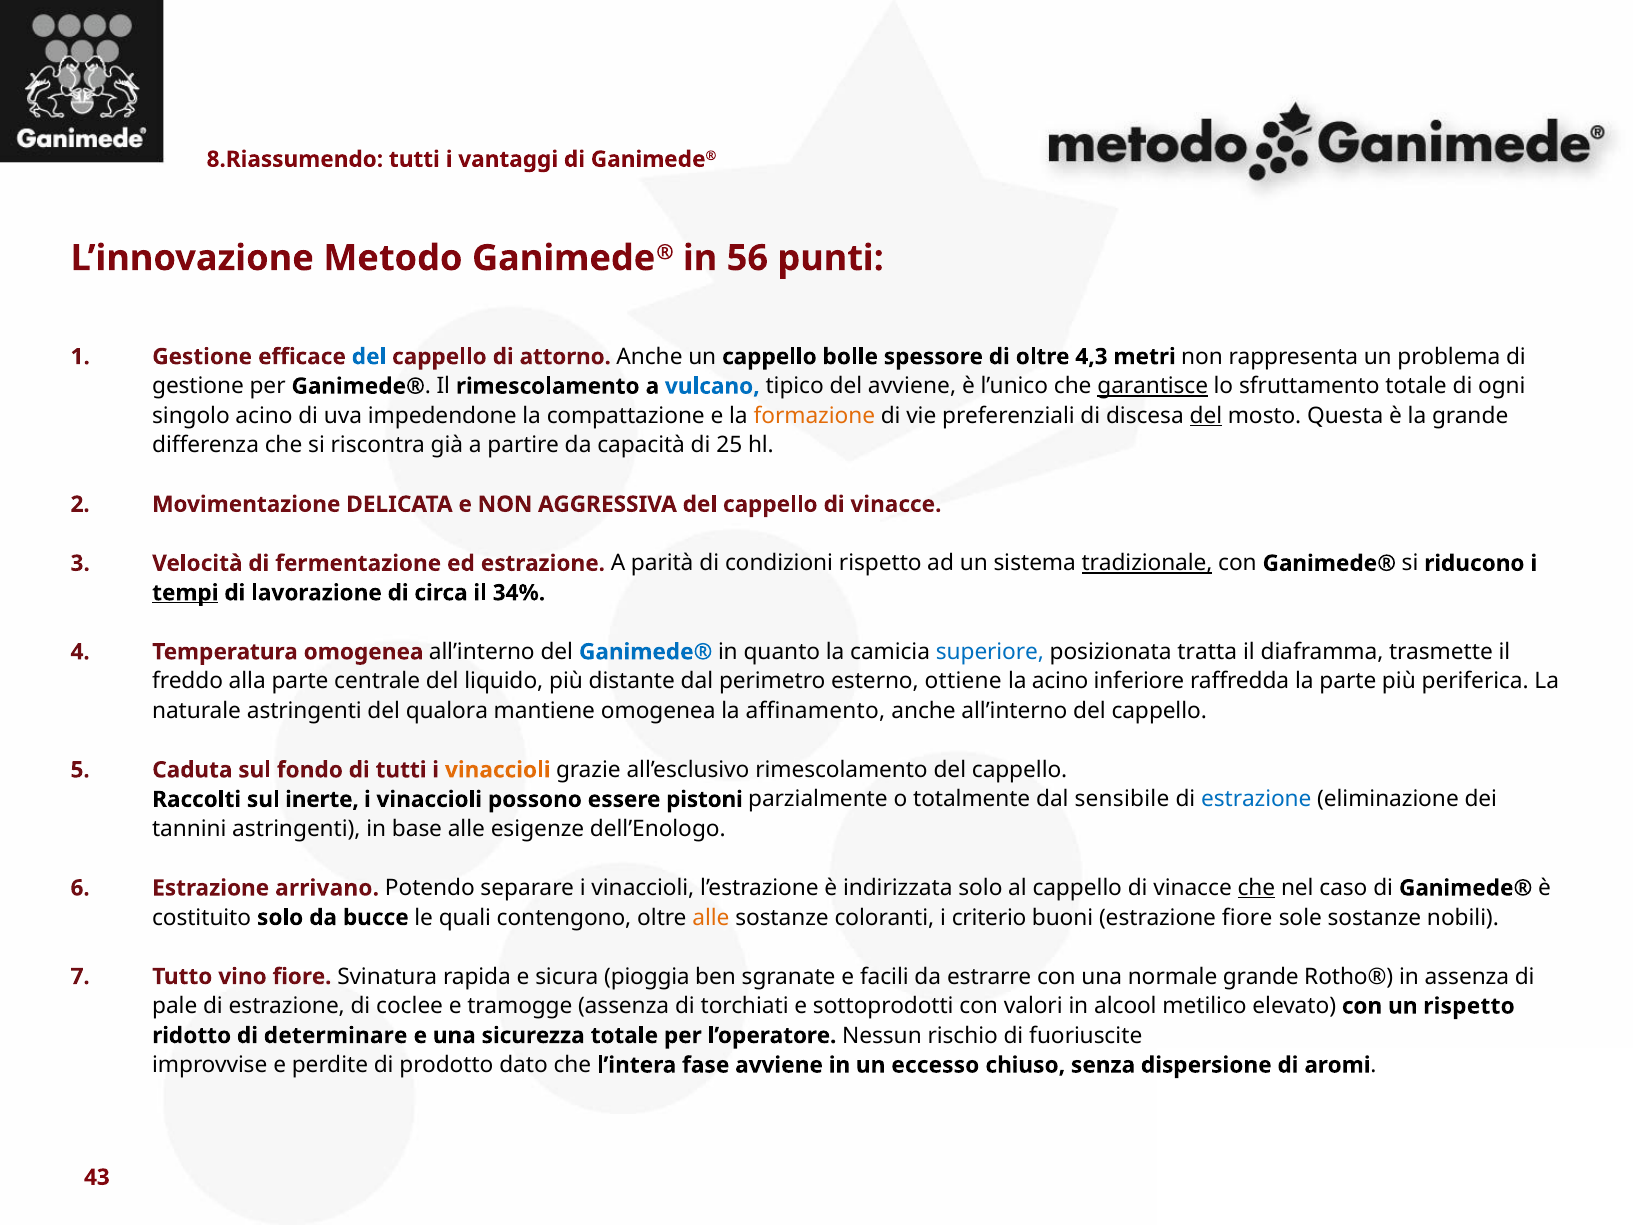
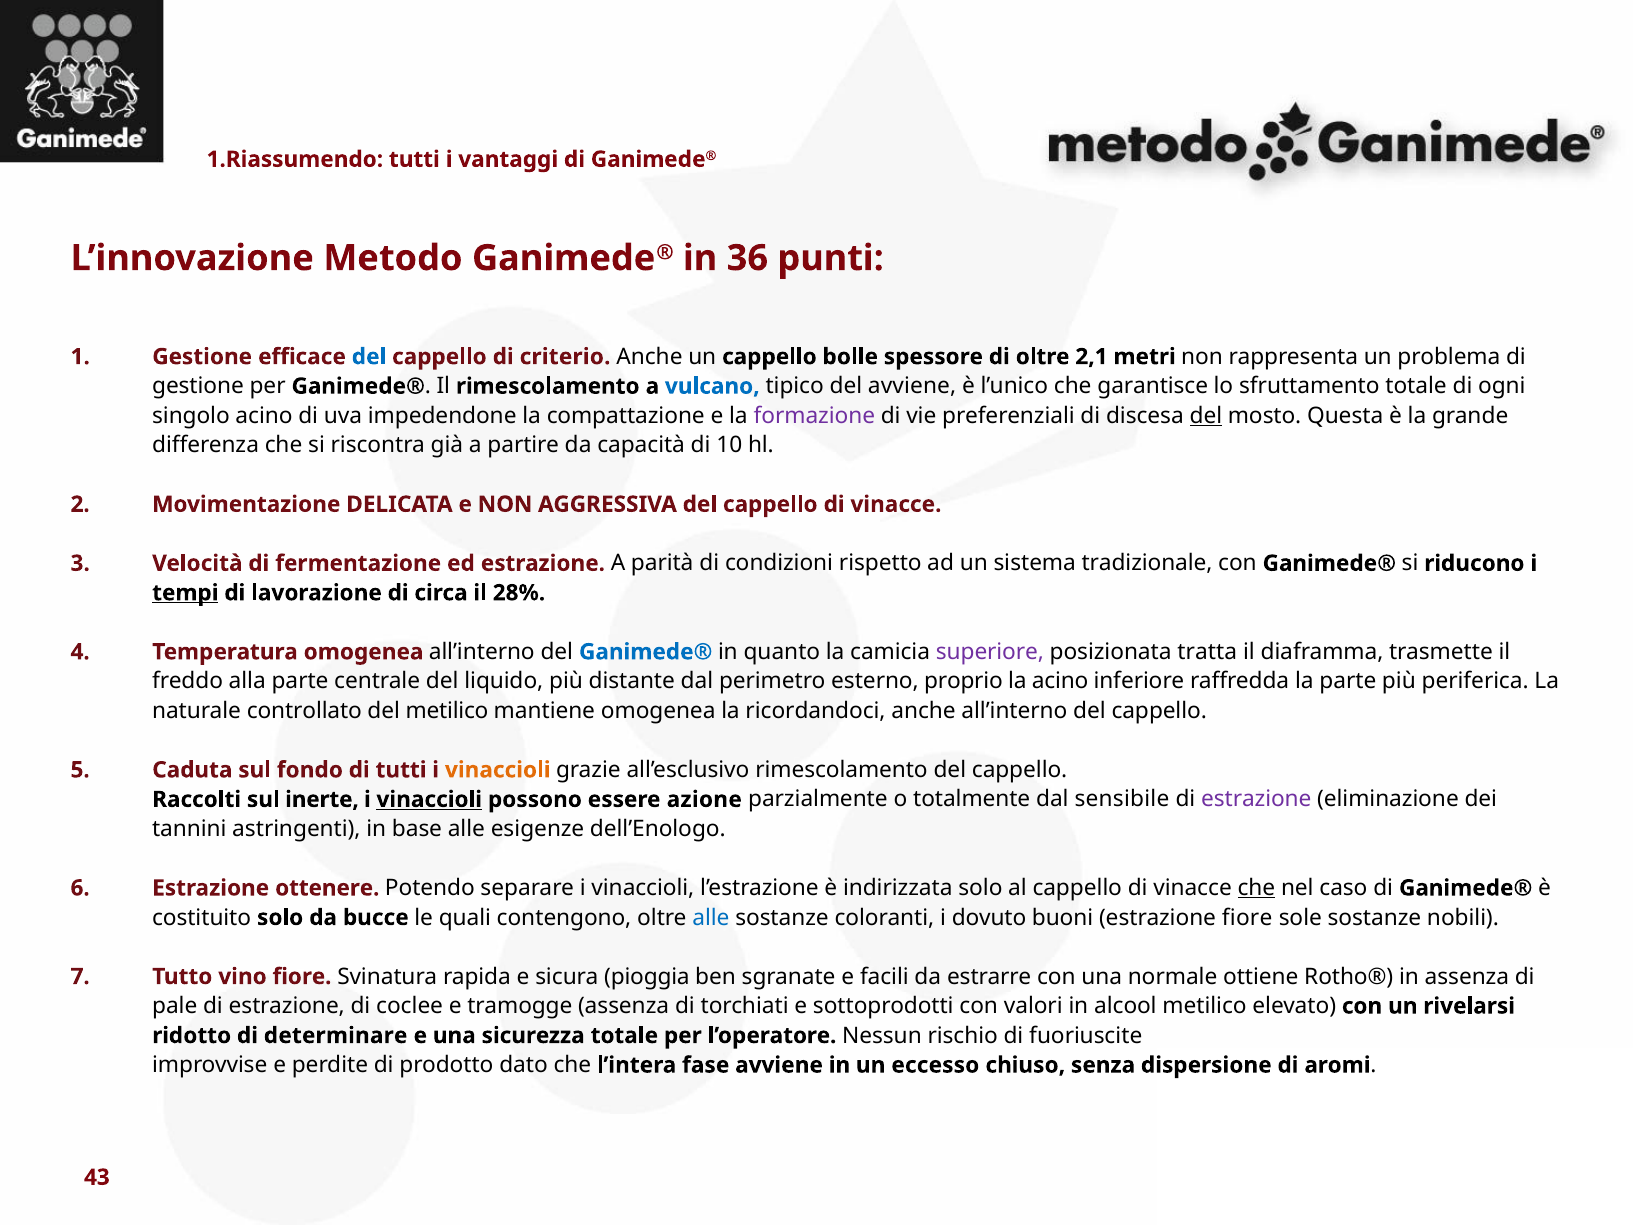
8.Riassumendo: 8.Riassumendo -> 1.Riassumendo (295, 159)
56: 56 -> 36 (747, 258)
attorno: attorno -> criterio (565, 357)
4,3: 4,3 -> 2,1 (1091, 357)
garantisce underline: present -> none (1153, 386)
formazione colour: orange -> purple (814, 416)
25: 25 -> 10 (729, 445)
tradizionale underline: present -> none (1147, 563)
34%: 34% -> 28% (519, 593)
superiore colour: blue -> purple (990, 652)
ottiene: ottiene -> proprio (963, 681)
naturale astringenti: astringenti -> controllato (304, 711)
del qualora: qualora -> metilico (447, 711)
affinamento: affinamento -> ricordandoci (816, 711)
vinaccioli underline: none -> present (429, 799)
pistoni: pistoni -> azione (704, 799)
estrazione colour: blue -> purple (1256, 799)
arrivano: arrivano -> ottenere (327, 888)
alle colour: orange -> blue (711, 917)
criterio: criterio -> dovuto (989, 917)
normale grande: grande -> ottiene (1261, 976)
un rispetto: rispetto -> rivelarsi (1469, 1006)
